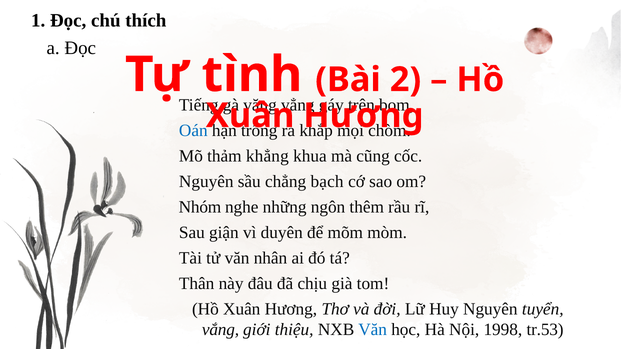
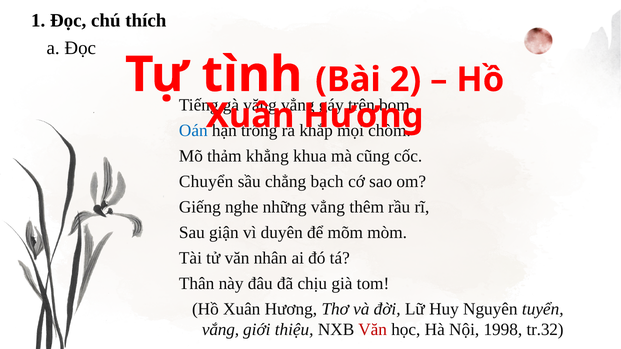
Nguyên: Nguyên -> Chuyển (206, 182)
Nhóm: Nhóm -> Giếng (200, 207)
những ngôn: ngôn -> vẳng (328, 207)
Văn colour: blue -> red (373, 330)
tr.53: tr.53 -> tr.32 (545, 330)
